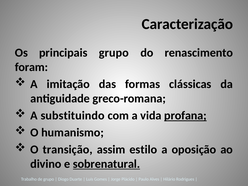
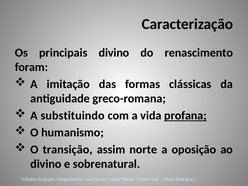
principais grupo: grupo -> divino (114, 53)
estilo: estilo -> norte (143, 149)
sobrenatural underline: present -> none (106, 164)
